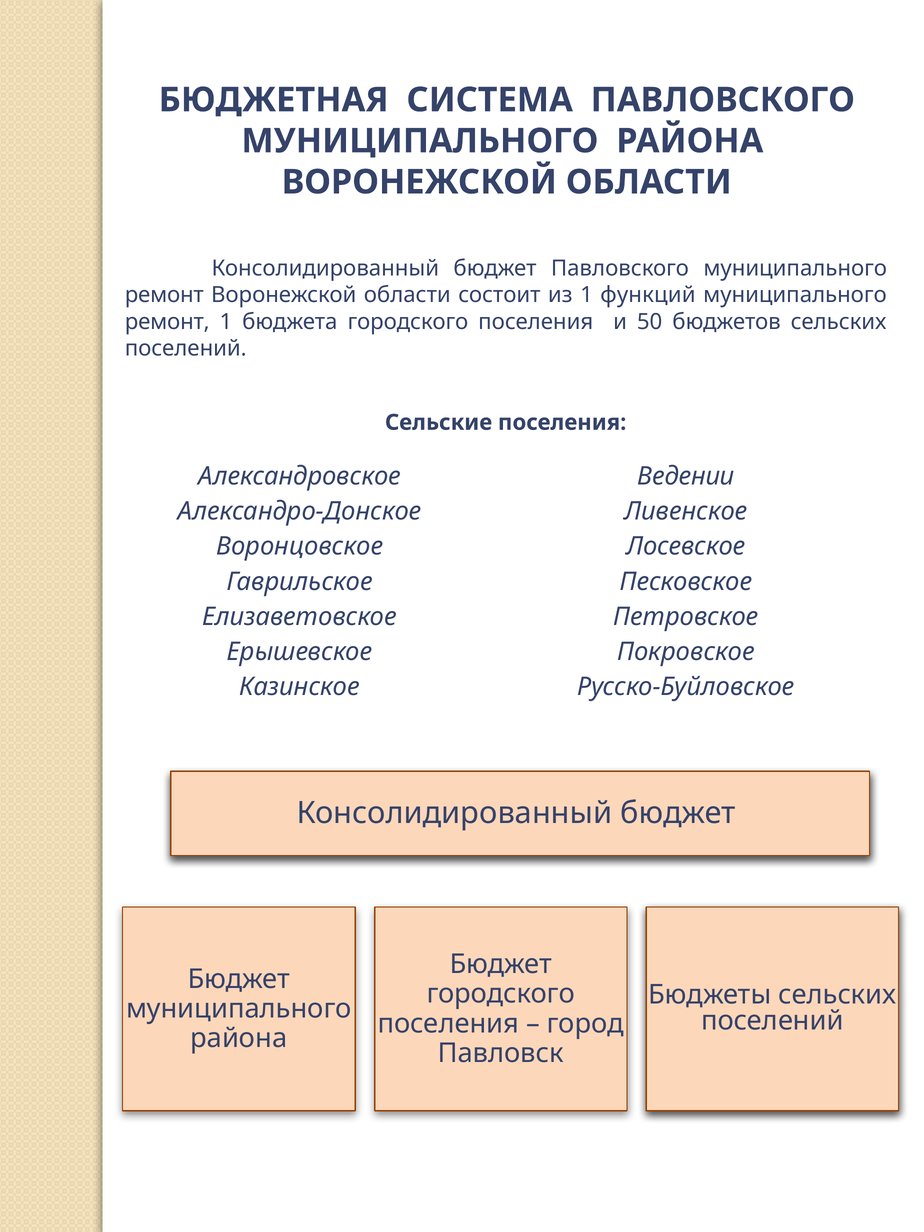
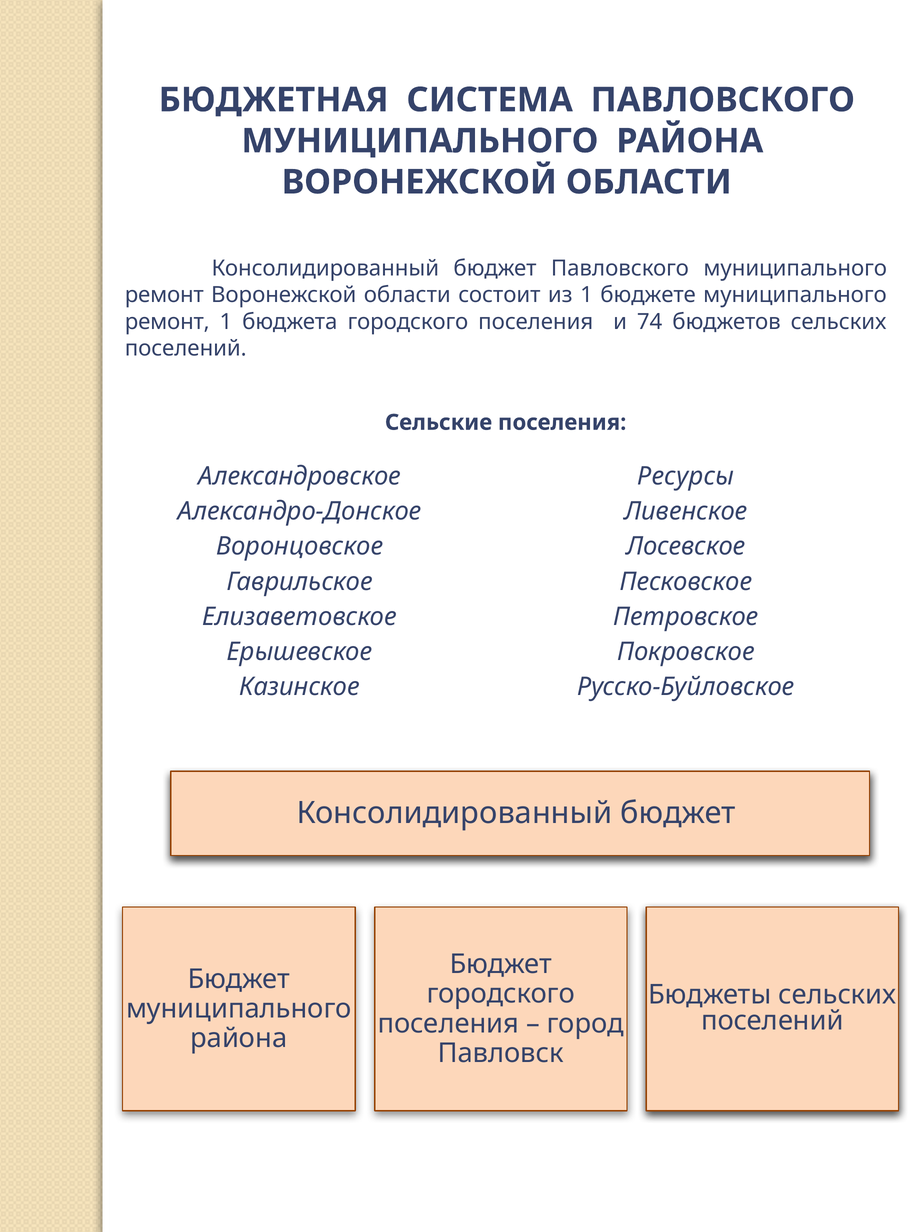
функций: функций -> бюджете (648, 295)
50: 50 -> 74 (650, 322)
Ведении: Ведении -> Ресурсы (686, 476)
